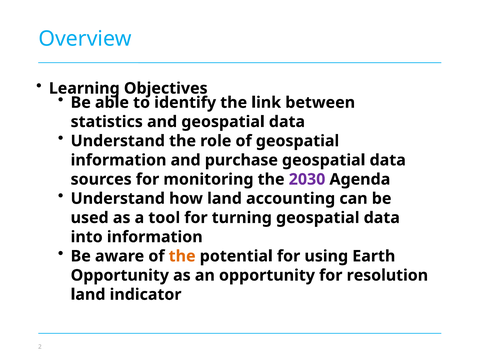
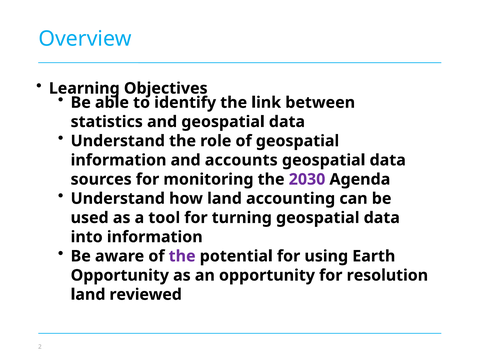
purchase: purchase -> accounts (241, 160)
the colour: orange -> purple (182, 256)
indicator: indicator -> reviewed (146, 295)
